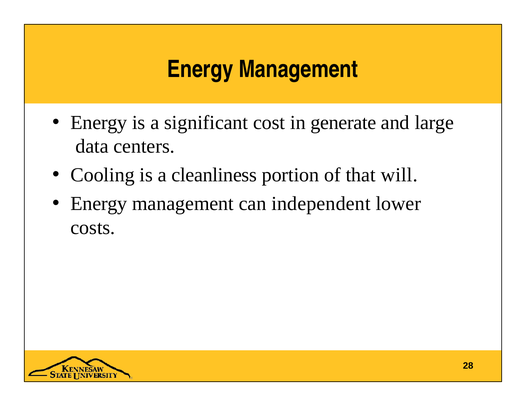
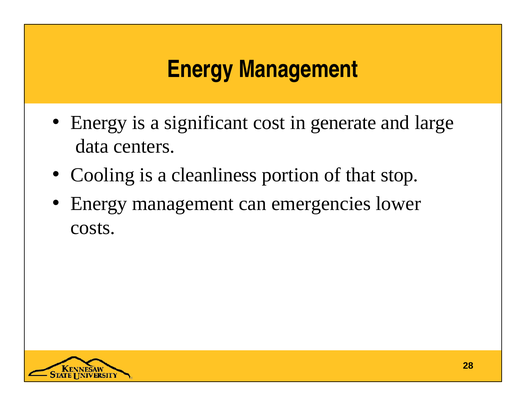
will: will -> stop (400, 175)
independent: independent -> emergencies (321, 204)
